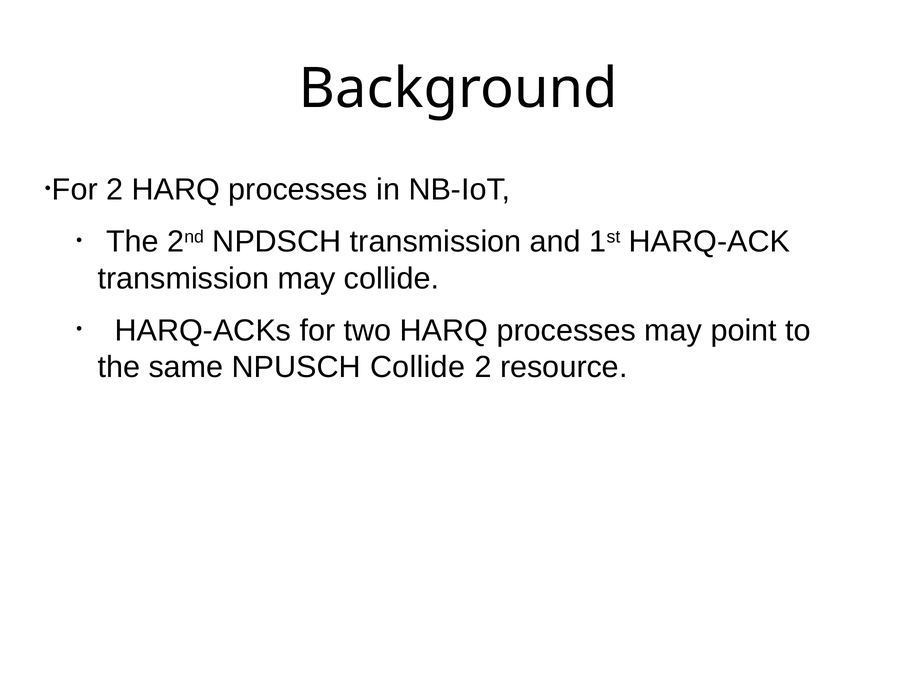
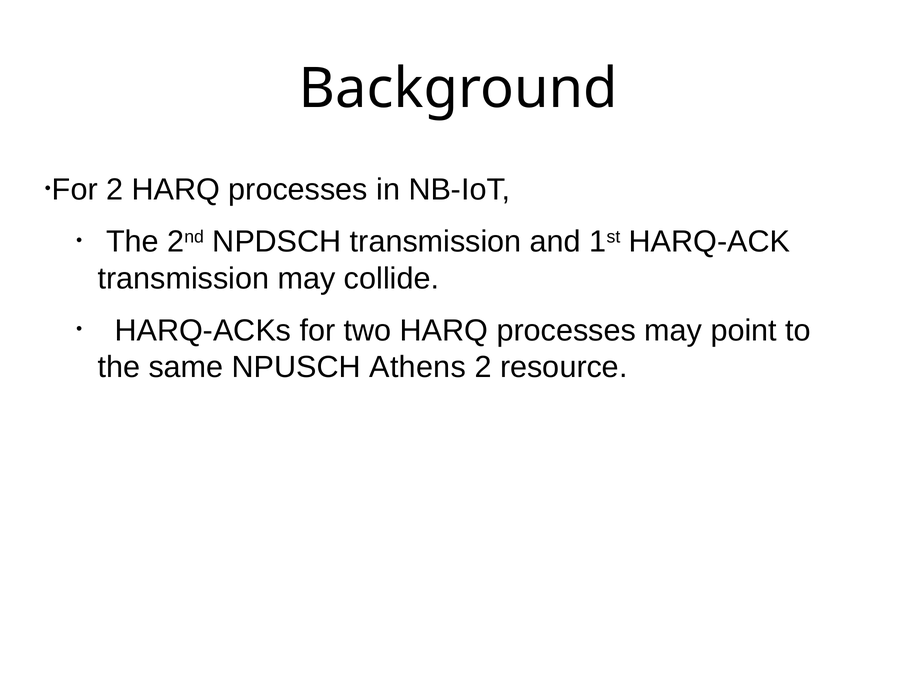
NPUSCH Collide: Collide -> Athens (418, 367)
